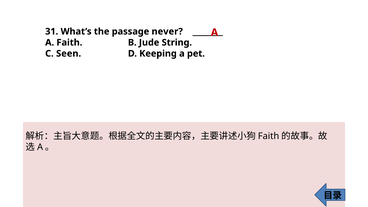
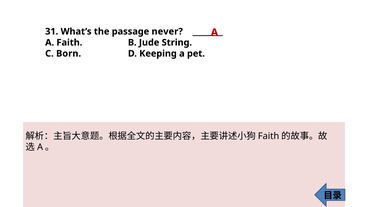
Seen: Seen -> Born (69, 54)
